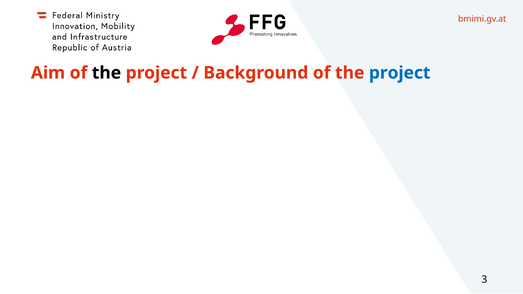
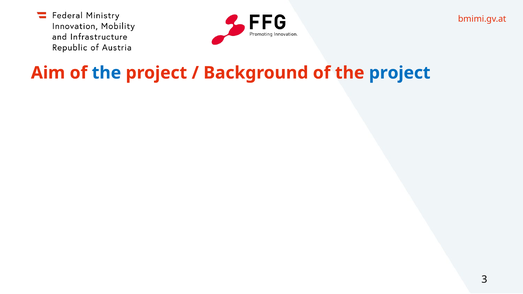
the colour: black -> blue (106, 73)
